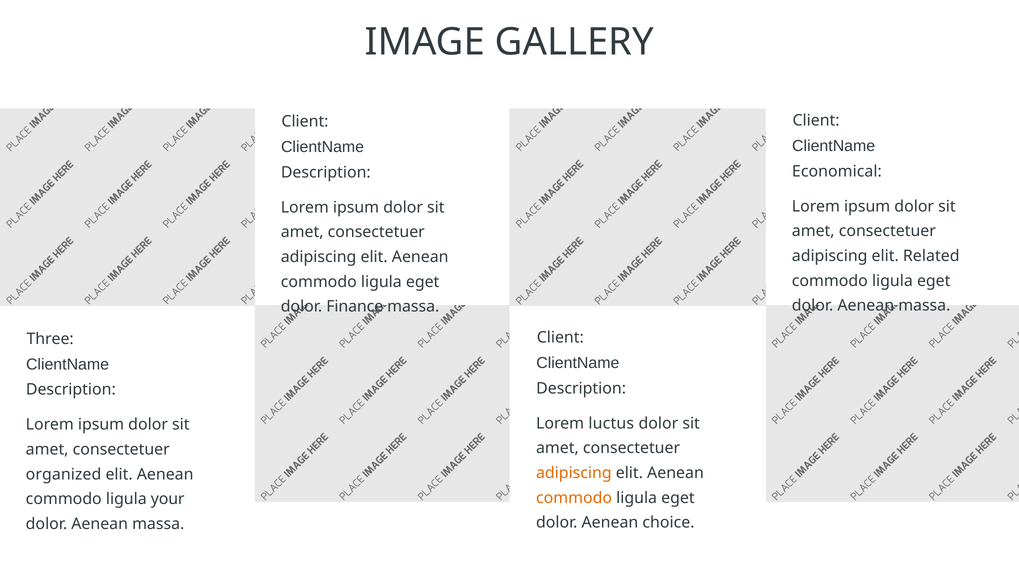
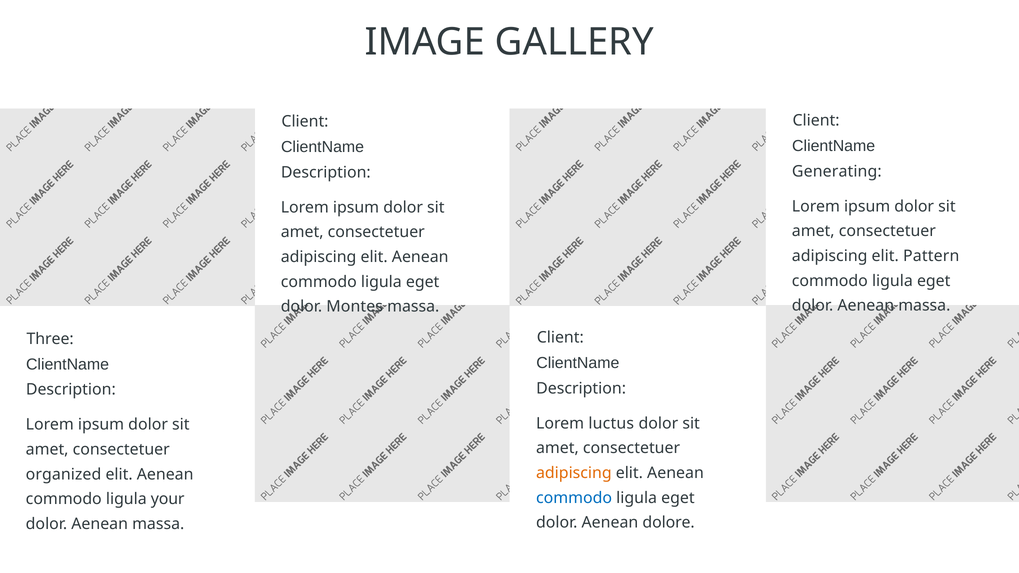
Economical: Economical -> Generating (837, 171)
Related: Related -> Pattern (931, 256)
Finance: Finance -> Montes (355, 307)
commodo colour: orange -> blue (574, 498)
choice: choice -> dolore (669, 523)
